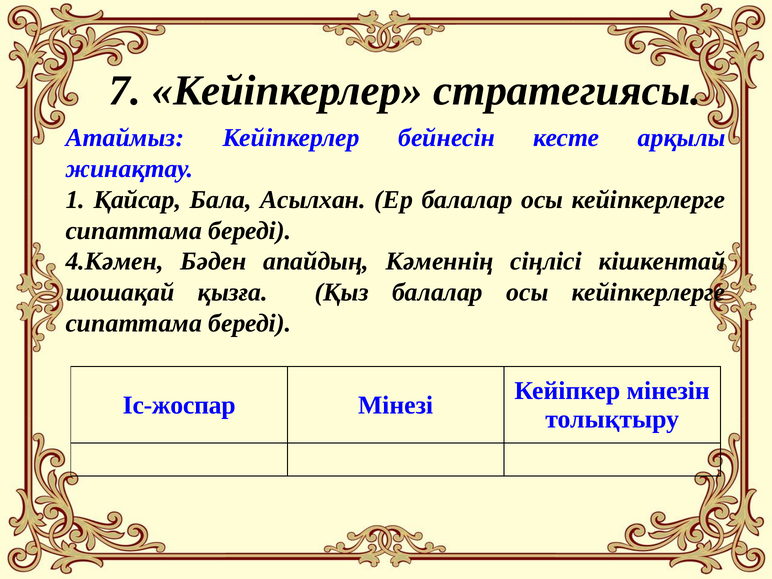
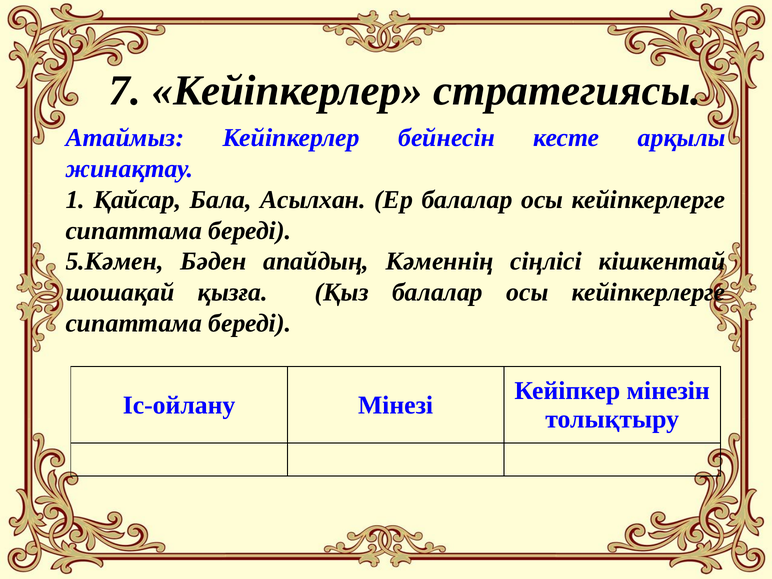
4.Кәмен: 4.Кәмен -> 5.Кәмен (115, 261)
Іс-жоспар: Іс-жоспар -> Іс-ойлану (179, 405)
